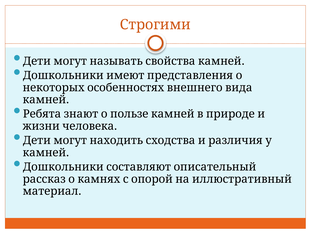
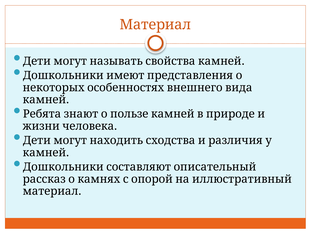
Строгими: Строгими -> Материал (155, 24)
